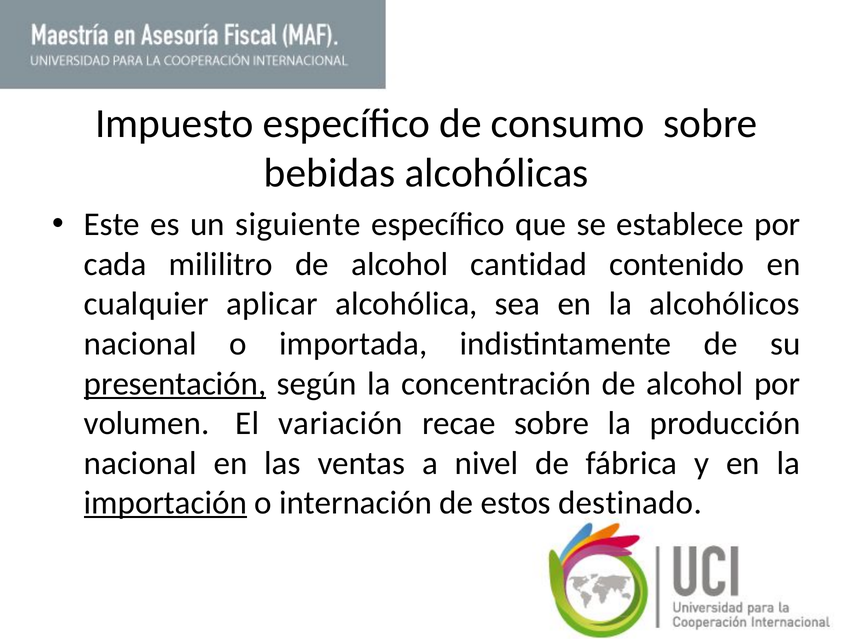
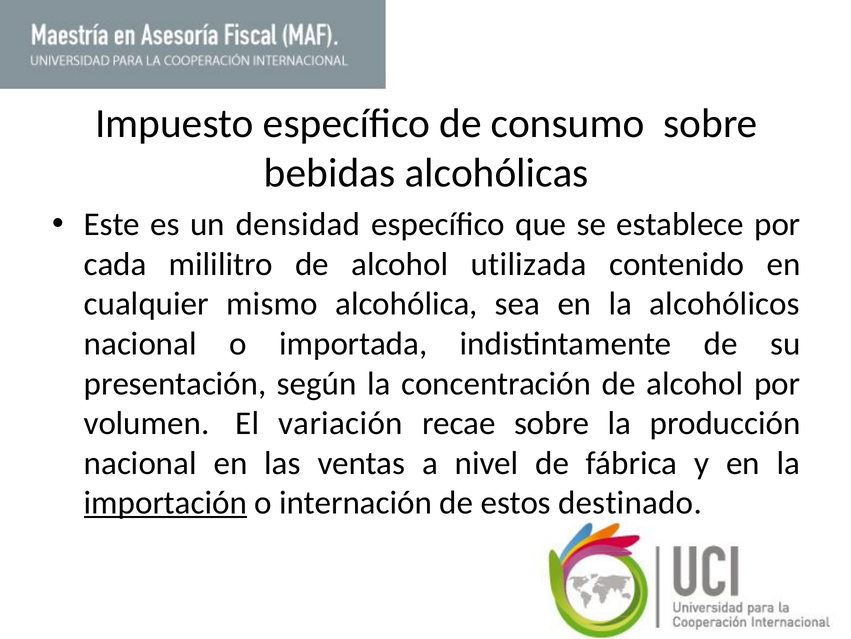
siguiente: siguiente -> densidad (298, 224)
cantidad: cantidad -> utilizada (529, 264)
aplicar: aplicar -> mismo (272, 304)
presentación underline: present -> none (175, 383)
